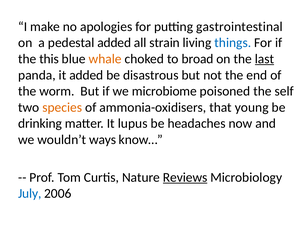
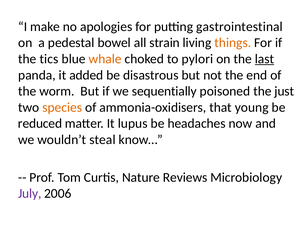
pedestal added: added -> bowel (114, 43)
things colour: blue -> orange (233, 43)
this: this -> tics (49, 59)
broad: broad -> pylori (197, 59)
microbiome: microbiome -> sequentially (164, 91)
self: self -> just (284, 91)
drinking: drinking -> reduced (40, 124)
ways: ways -> steal (102, 140)
Reviews underline: present -> none (185, 178)
July colour: blue -> purple (30, 194)
